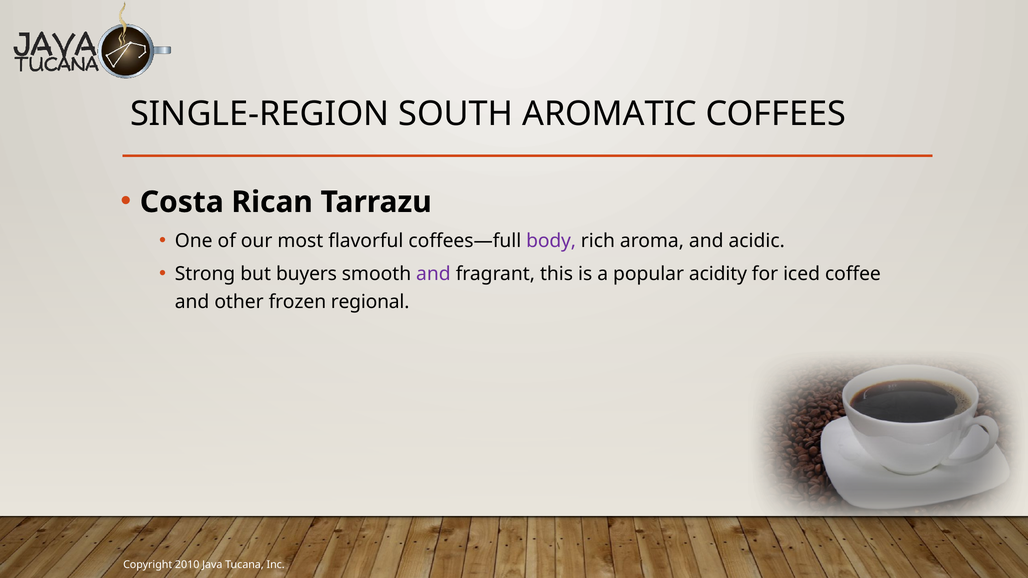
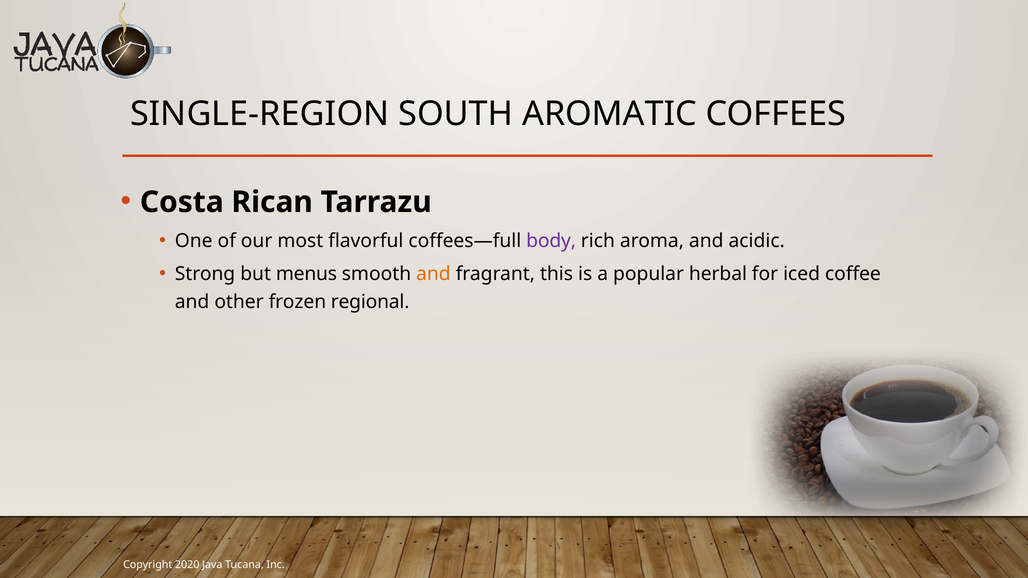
buyers: buyers -> menus (306, 274)
and colour: purple -> orange (433, 274)
acidity: acidity -> herbal (718, 274)
2010: 2010 -> 2020 (187, 565)
